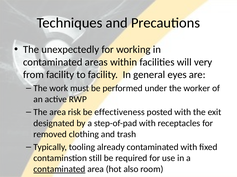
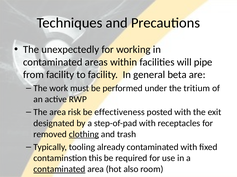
very: very -> pipe (203, 62)
eyes: eyes -> beta (177, 75)
worker: worker -> tritium (197, 89)
clothing underline: none -> present (84, 135)
still: still -> this (95, 159)
